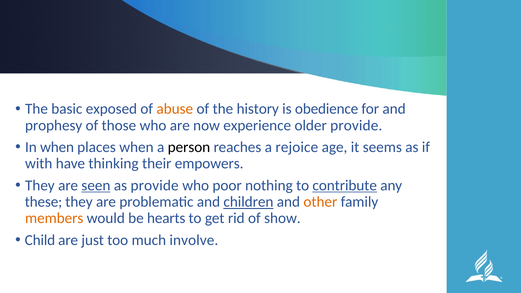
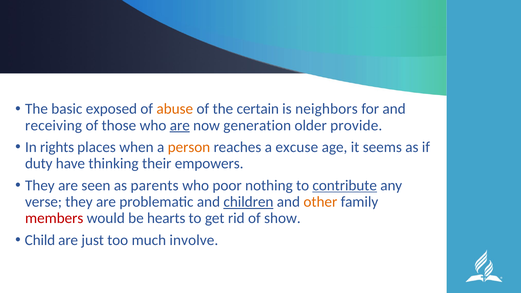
history: history -> certain (258, 109)
obedience: obedience -> neighbors (326, 109)
prophesy: prophesy -> receiving (54, 125)
are underline: none -> present (180, 125)
experience: experience -> generation (257, 125)
In when: when -> rights (57, 147)
person colour: black -> orange (189, 147)
rejoice: rejoice -> excuse (297, 147)
with: with -> duty (39, 164)
seen underline: present -> none (96, 185)
as provide: provide -> parents (155, 185)
these: these -> verse (43, 202)
members colour: orange -> red (54, 218)
